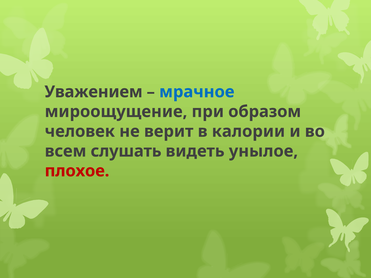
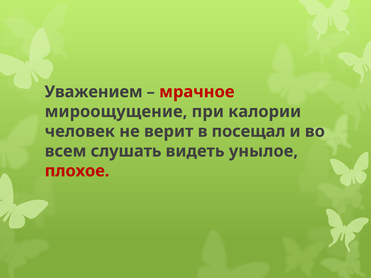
мрачное colour: blue -> red (197, 92)
образом: образом -> калории (265, 112)
калории: калории -> посещал (249, 131)
